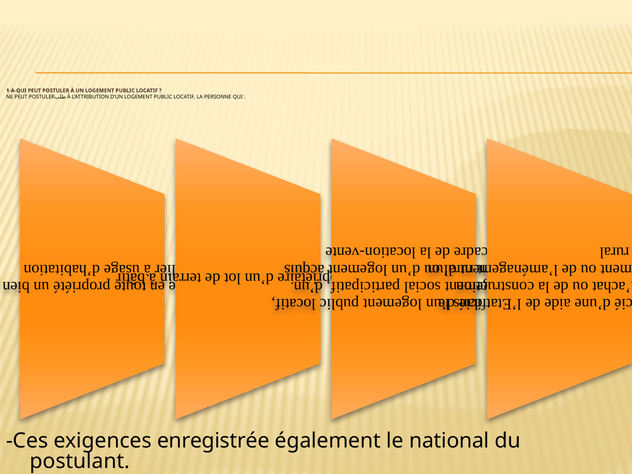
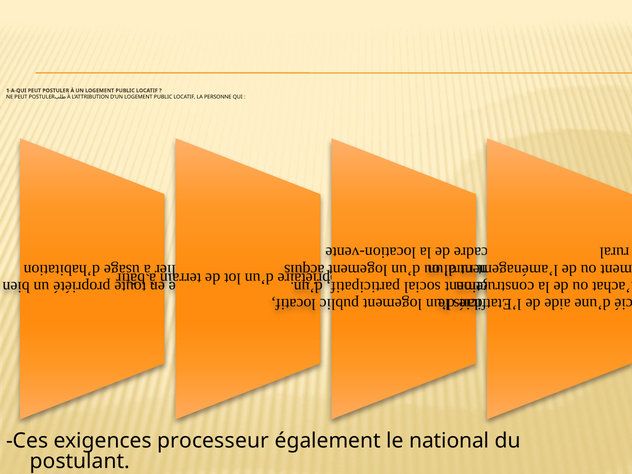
enregistrée: enregistrée -> processeur (213, 441)
